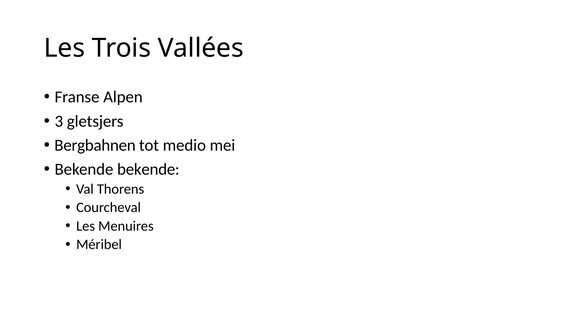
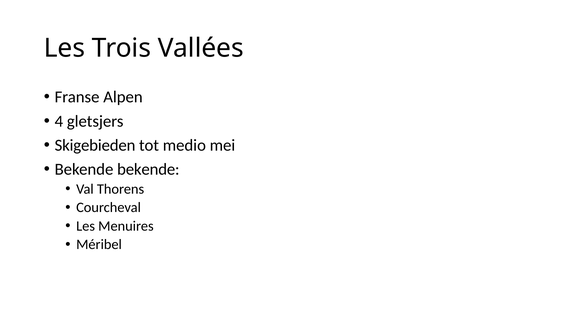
3: 3 -> 4 (59, 121)
Bergbahnen: Bergbahnen -> Skigebieden (95, 145)
